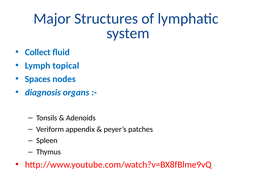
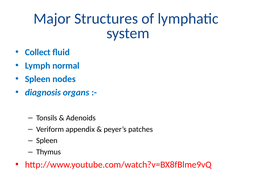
topical: topical -> normal (66, 66)
Spaces: Spaces -> Spleen (38, 79)
